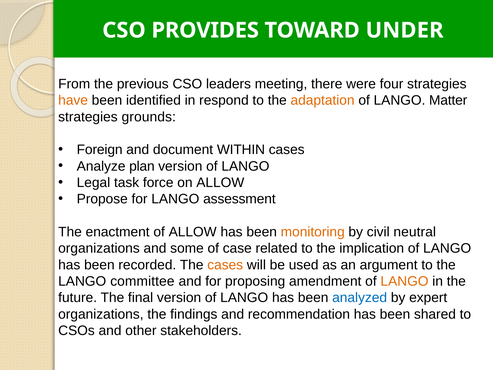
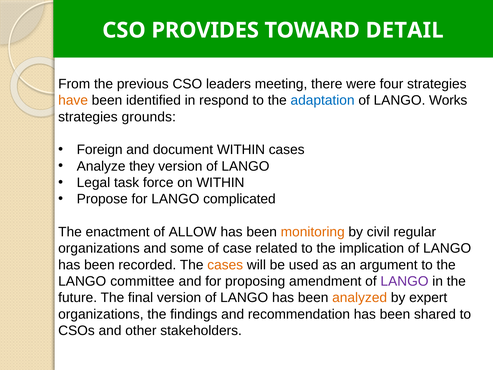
UNDER: UNDER -> DETAIL (405, 30)
adaptation colour: orange -> blue (323, 100)
Matter: Matter -> Works (448, 100)
plan: plan -> they (142, 166)
on ALLOW: ALLOW -> WITHIN (220, 183)
assessment: assessment -> complicated (239, 199)
neutral: neutral -> regular (415, 232)
LANGO colour: orange -> purple (404, 281)
analyzed colour: blue -> orange (360, 298)
